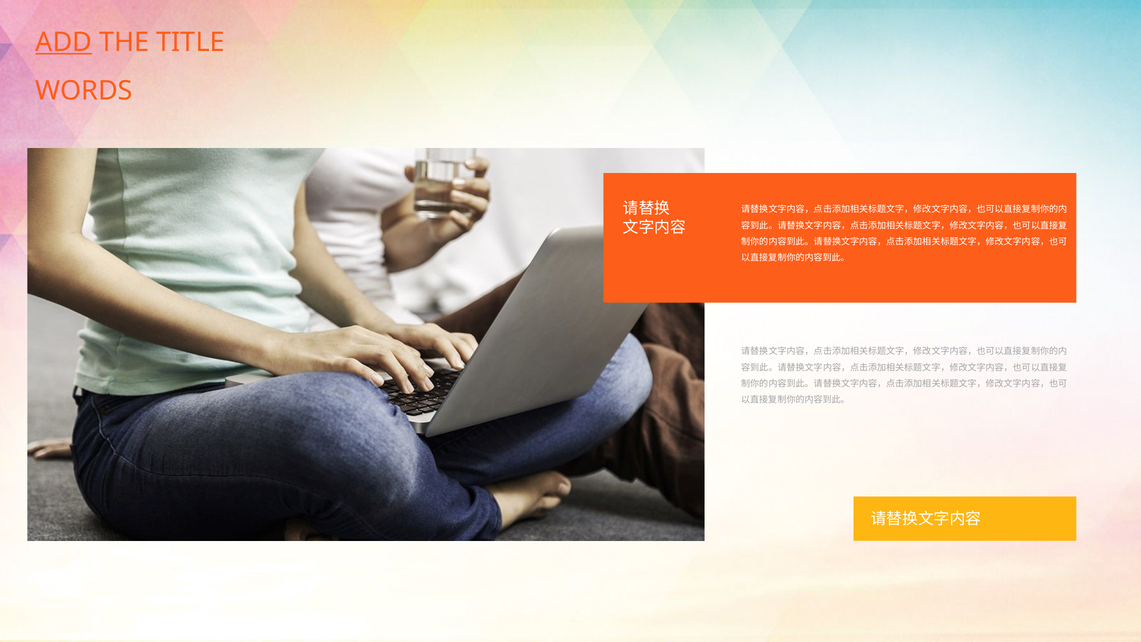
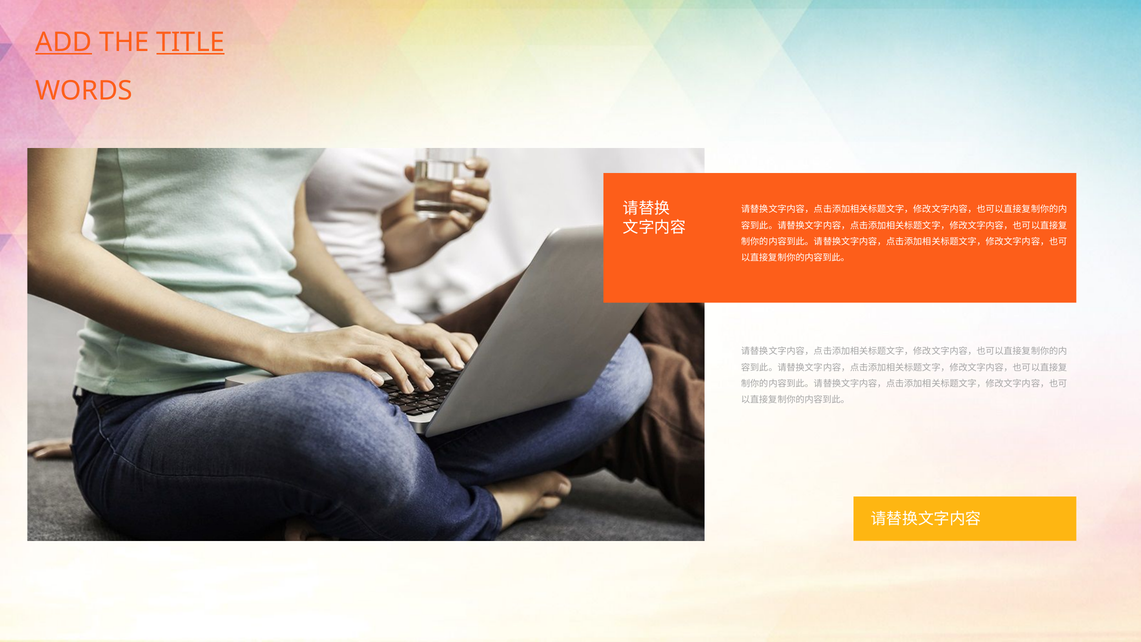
TITLE underline: none -> present (191, 42)
